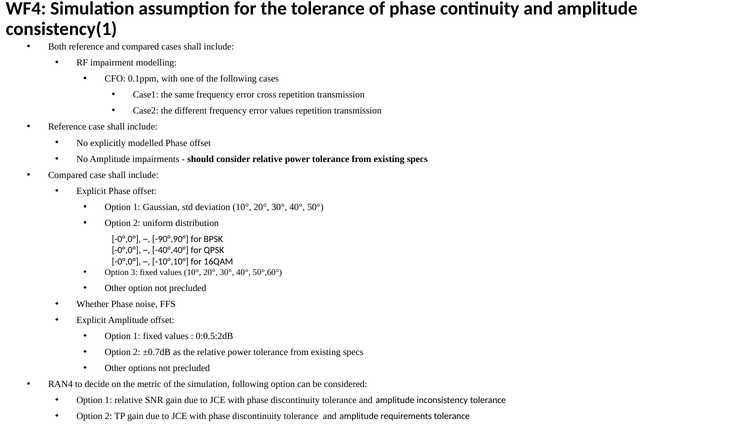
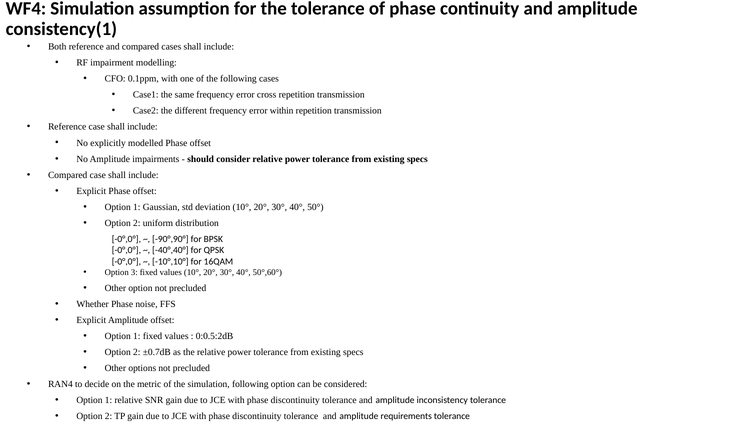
error values: values -> within (282, 111)
